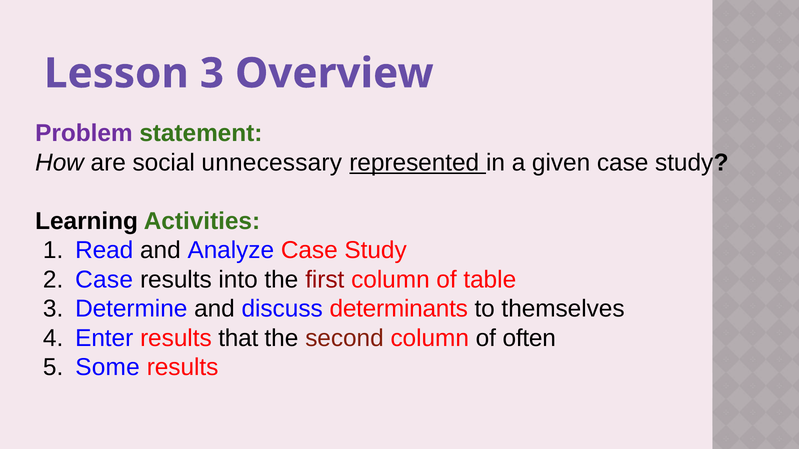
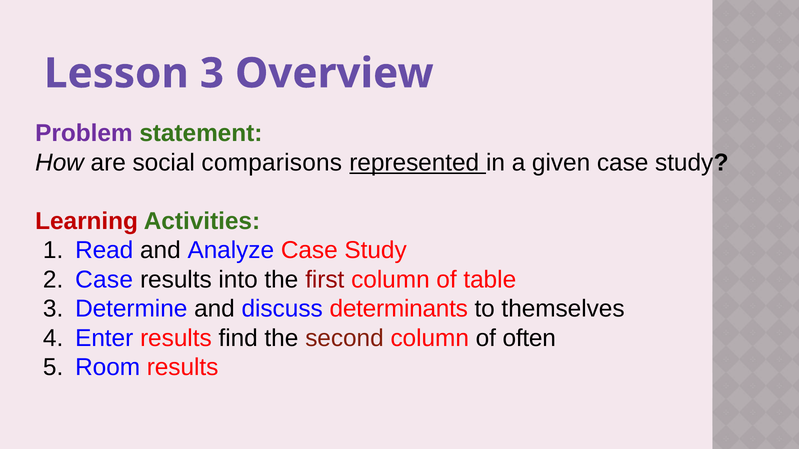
unnecessary: unnecessary -> comparisons (272, 163)
Learning colour: black -> red (87, 221)
that: that -> find (238, 338)
Some: Some -> Room (108, 368)
